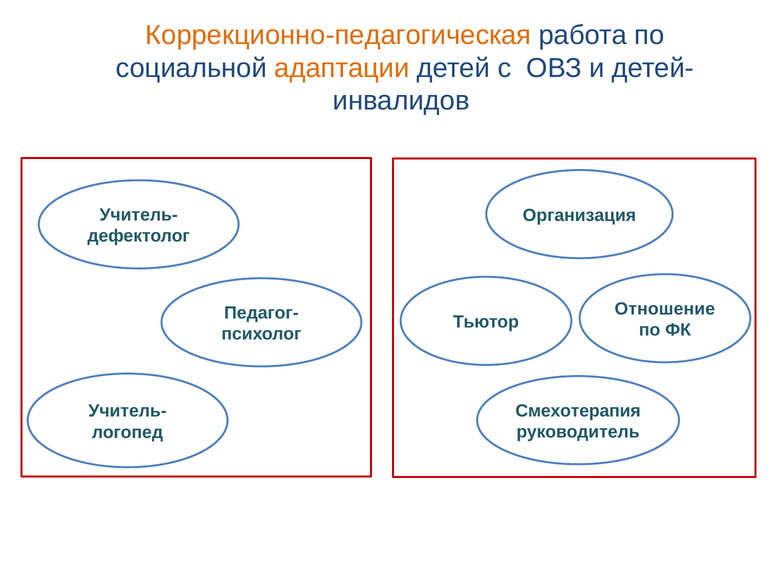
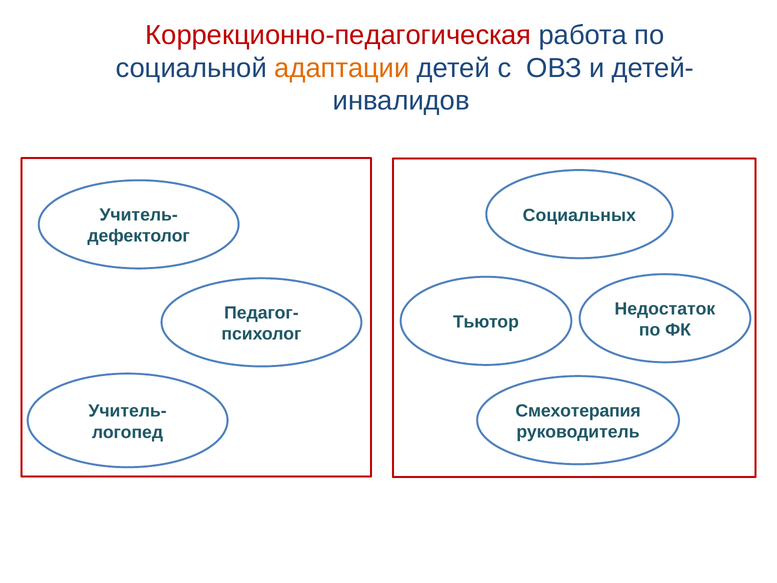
Коррекционно-педагогическая colour: orange -> red (338, 35)
Организация: Организация -> Социальных (579, 215)
Отношение: Отношение -> Недостаток (665, 309)
